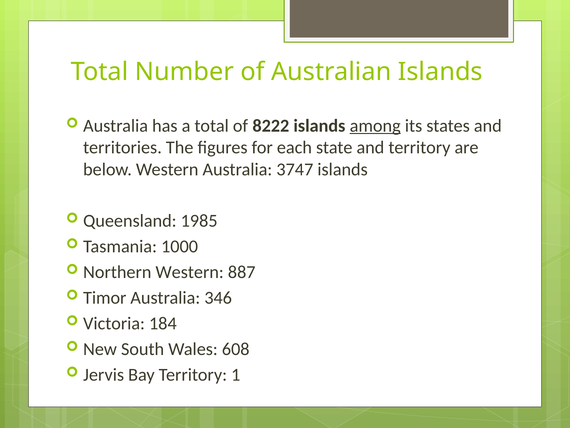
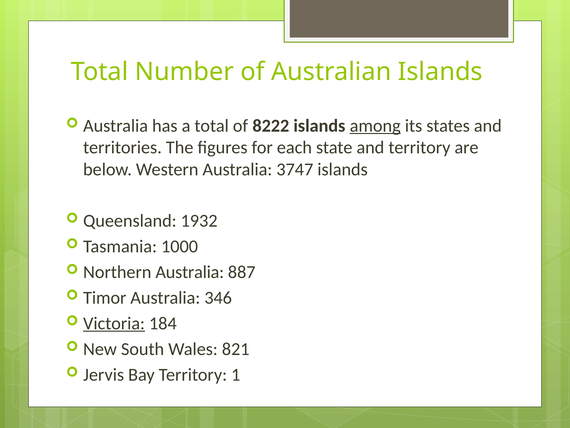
1985: 1985 -> 1932 (199, 220)
Northern Western: Western -> Australia (190, 272)
Victoria underline: none -> present (114, 323)
608: 608 -> 821 (236, 349)
